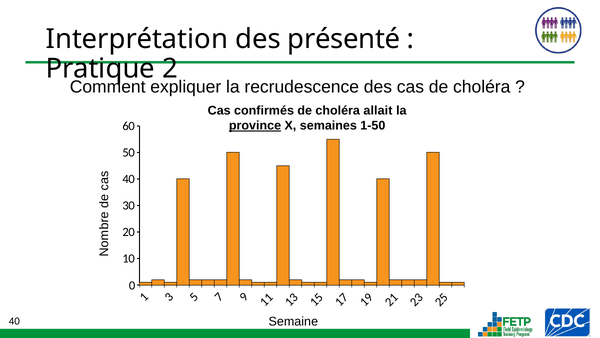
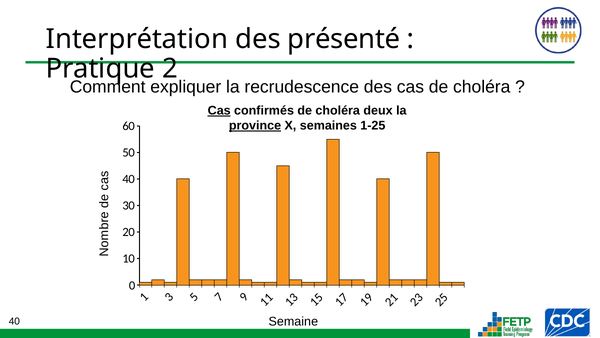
Cas underline: none -> present (219, 110)
allait: allait -> deux (378, 110)
1-50: 1-50 -> 1-25 (373, 125)
